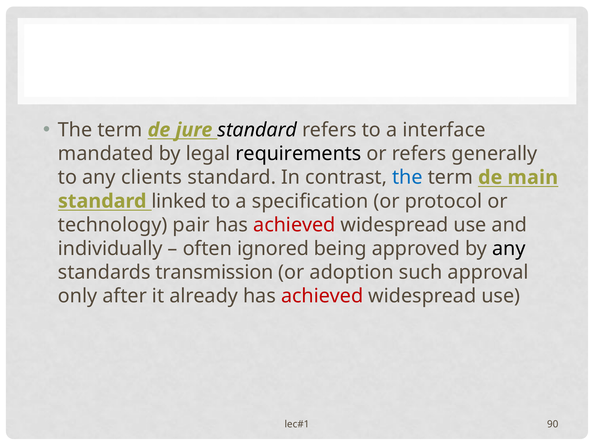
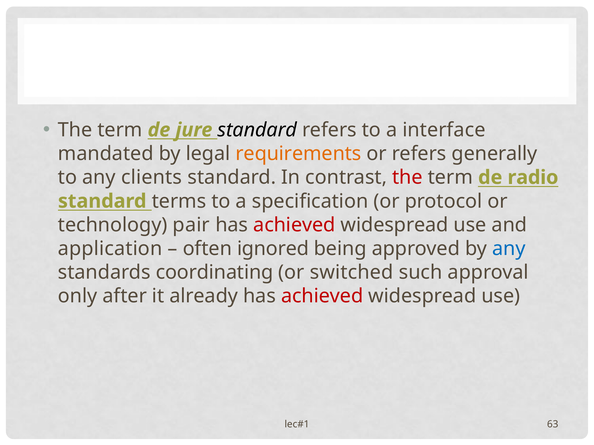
requirements colour: black -> orange (298, 154)
the colour: blue -> red (407, 178)
main: main -> radio (533, 178)
linked: linked -> terms (179, 201)
individually: individually -> application (110, 249)
any colour: black -> blue (509, 249)
transmission: transmission -> coordinating (215, 273)
adoption: adoption -> switched (352, 273)
90: 90 -> 63 (553, 425)
